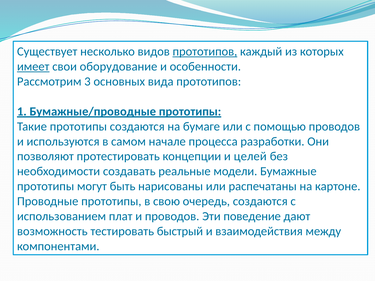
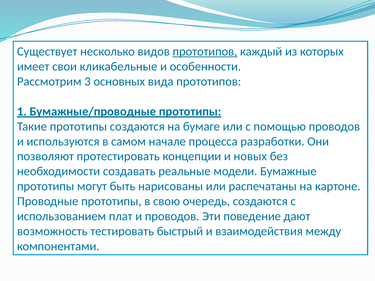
имеет underline: present -> none (33, 67)
оборудование: оборудование -> кликабельные (119, 67)
целей: целей -> новых (250, 157)
